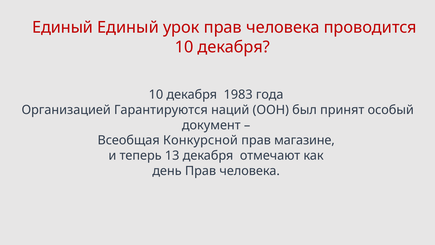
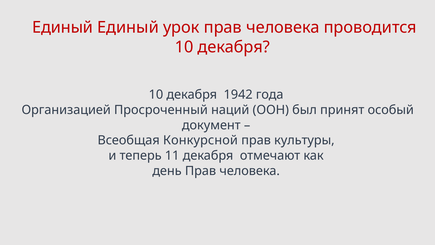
1983: 1983 -> 1942 (238, 95)
Гарантируются: Гарантируются -> Просроченный (161, 110)
магазине: магазине -> культуры (304, 140)
13: 13 -> 11 (172, 155)
